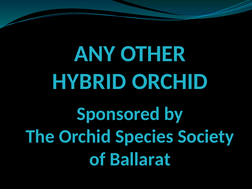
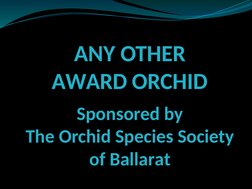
HYBRID: HYBRID -> AWARD (89, 81)
